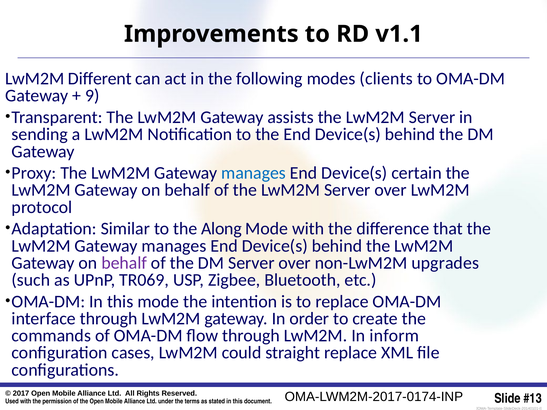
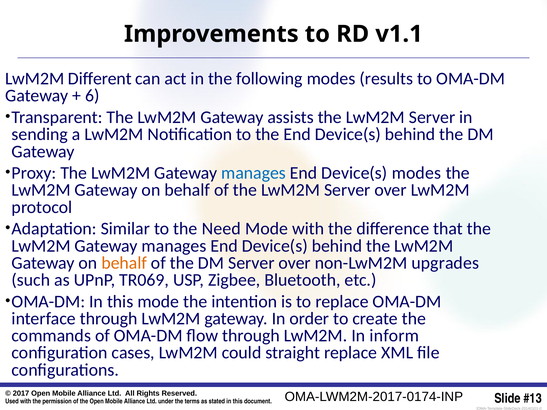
clients: clients -> results (386, 79)
9: 9 -> 6 (92, 96)
Device(s certain: certain -> modes (416, 173)
Along: Along -> Need (221, 229)
behalf colour: purple -> orange (124, 263)
